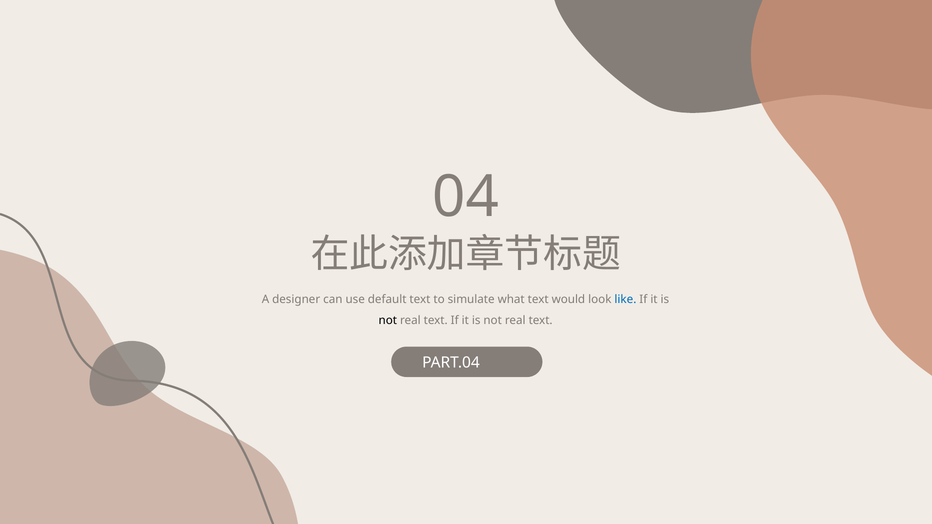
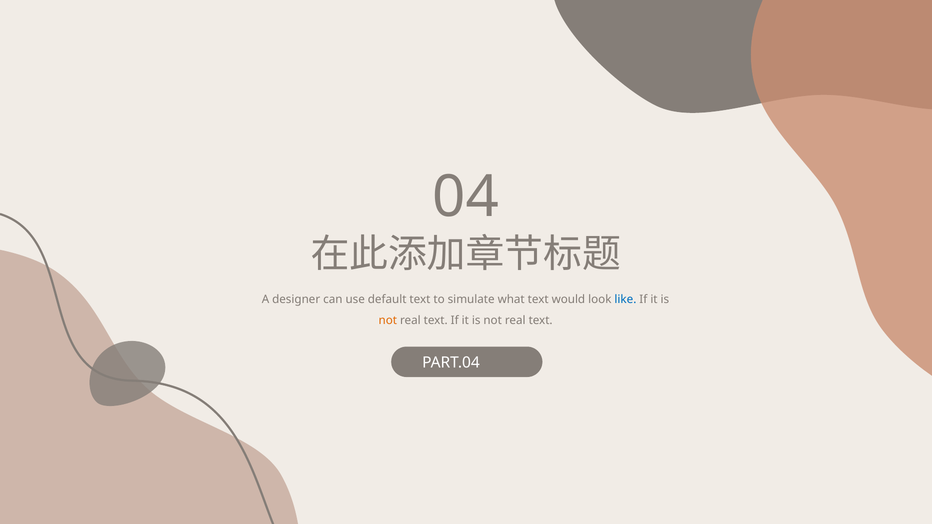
not colour: black -> orange (388, 321)
